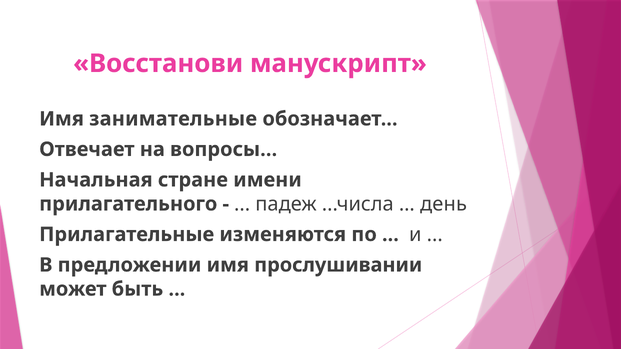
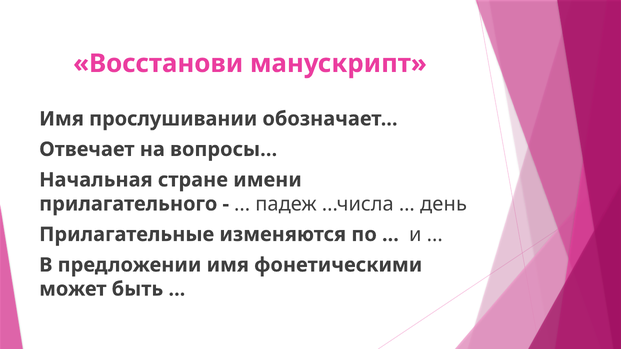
занимательные: занимательные -> прослушивании (173, 119)
прослушивании: прослушивании -> фонетическими (338, 265)
